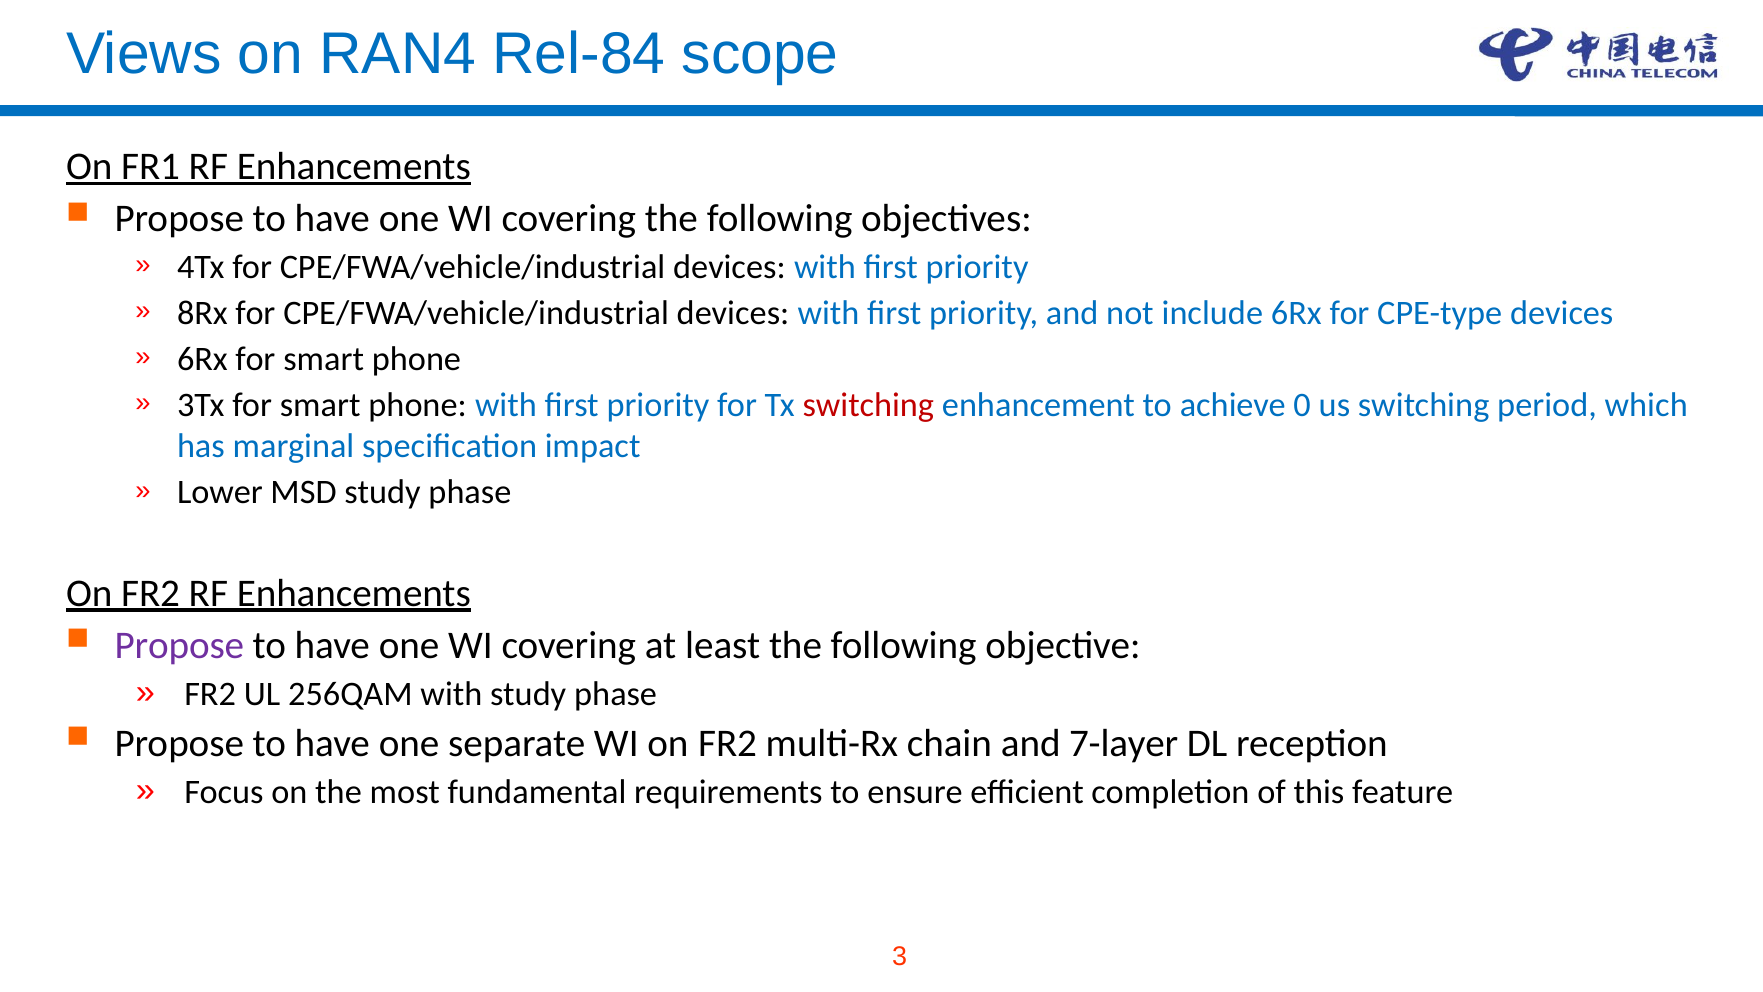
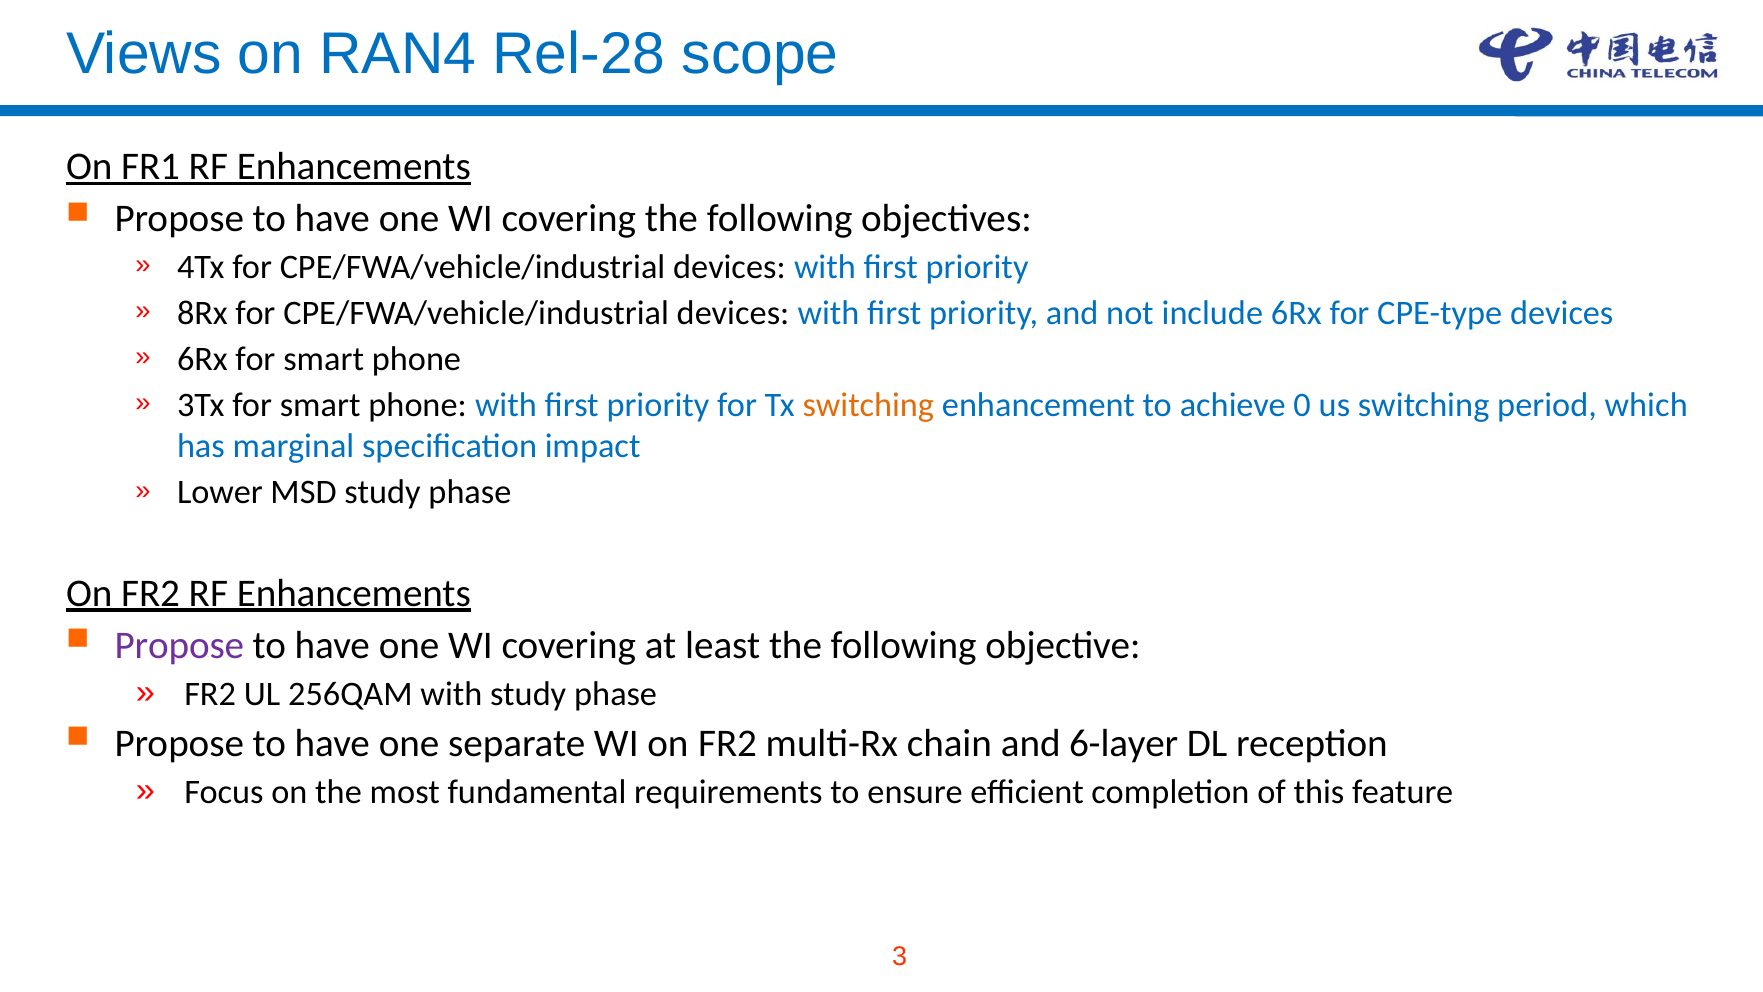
Rel-84: Rel-84 -> Rel-28 (579, 54)
switching colour: red -> orange (868, 405)
7-layer: 7-layer -> 6-layer (1124, 743)
